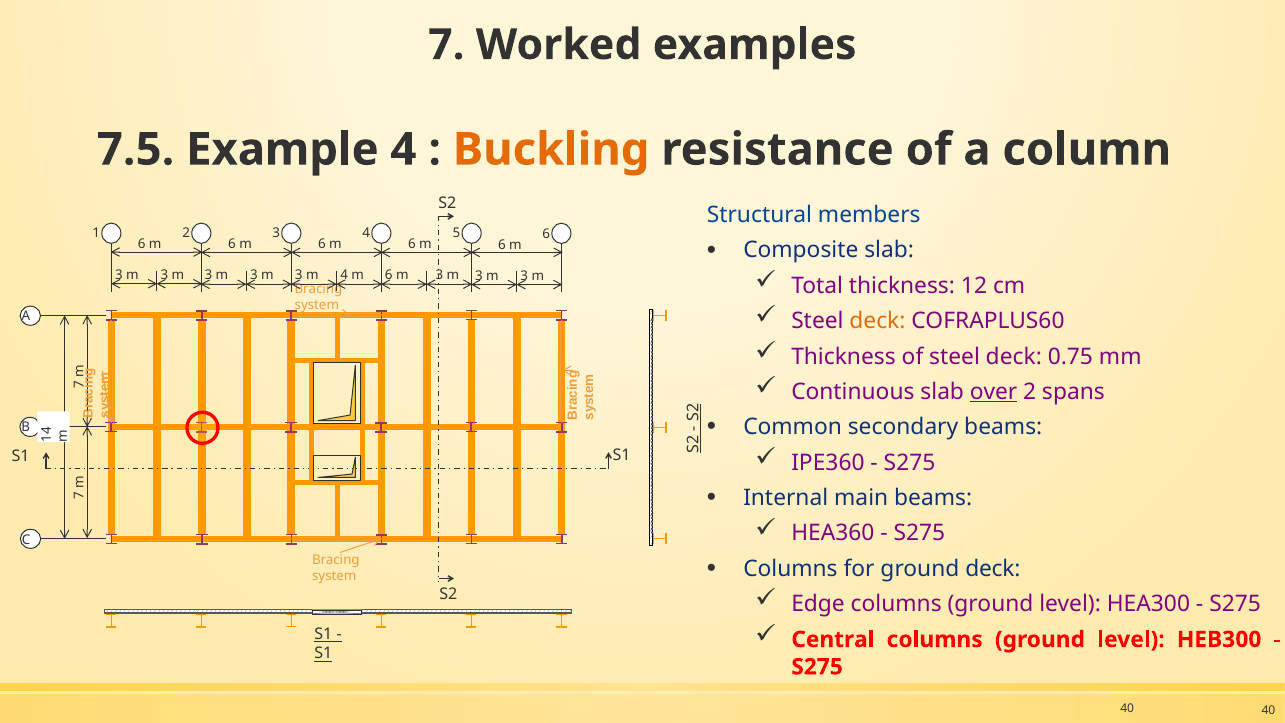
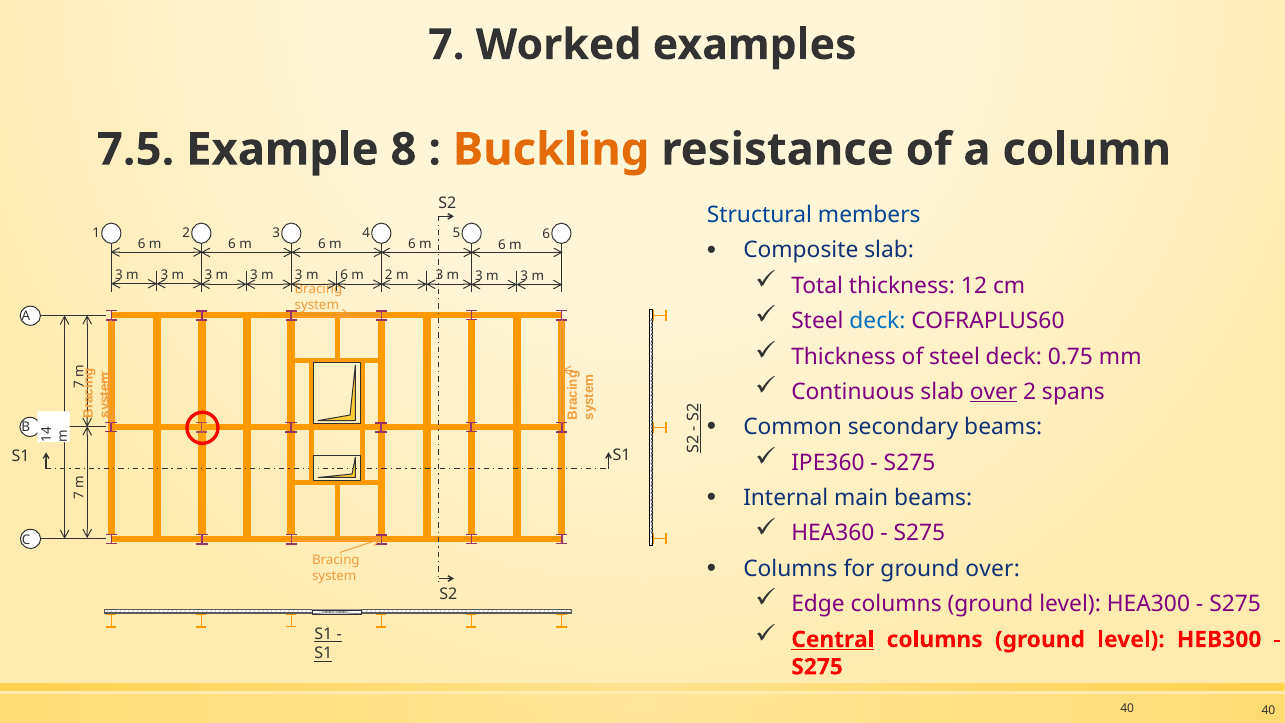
Example 4: 4 -> 8 (403, 150)
3 m 6: 6 -> 2 (389, 275)
3 m 4: 4 -> 6 (344, 275)
deck colour: orange -> blue (877, 321)
ground deck: deck -> over (993, 569)
Central underline: none -> present (833, 639)
